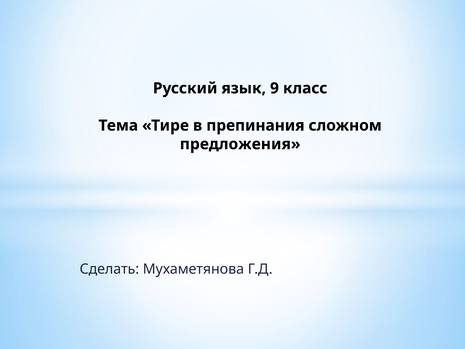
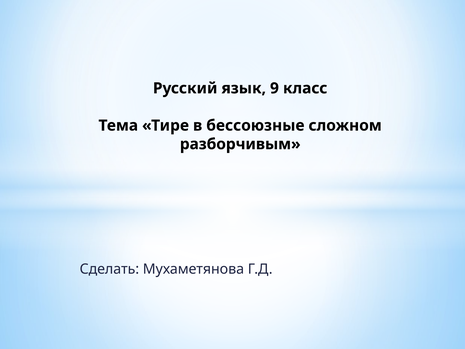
препинания: препинания -> бессоюзные (255, 125)
предложения: предложения -> разборчивым (240, 144)
